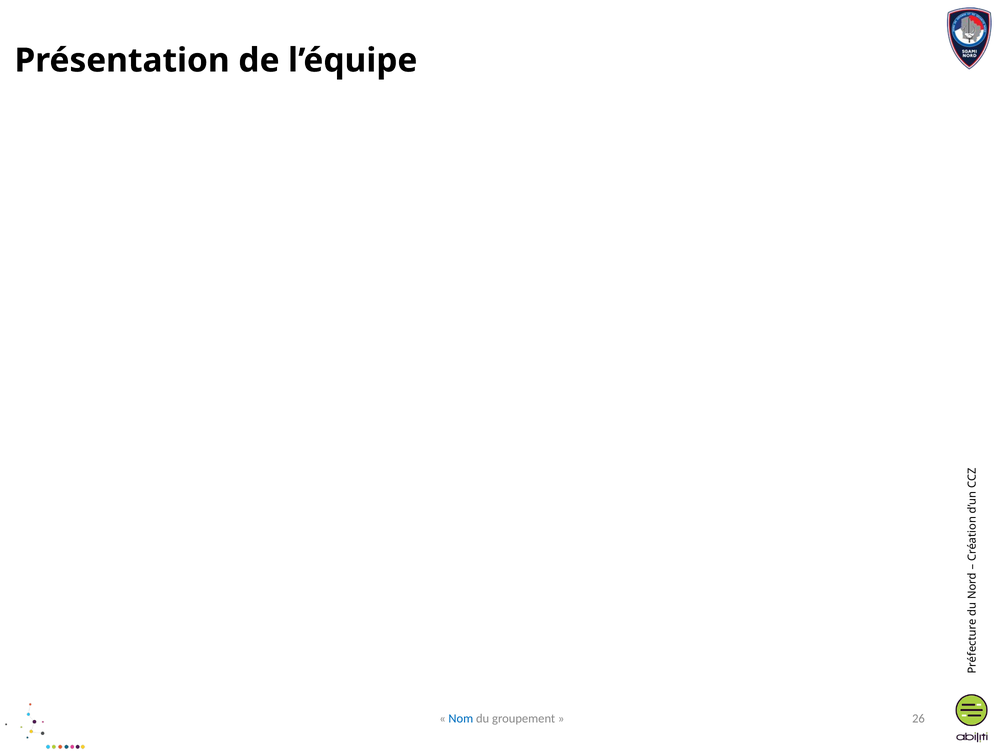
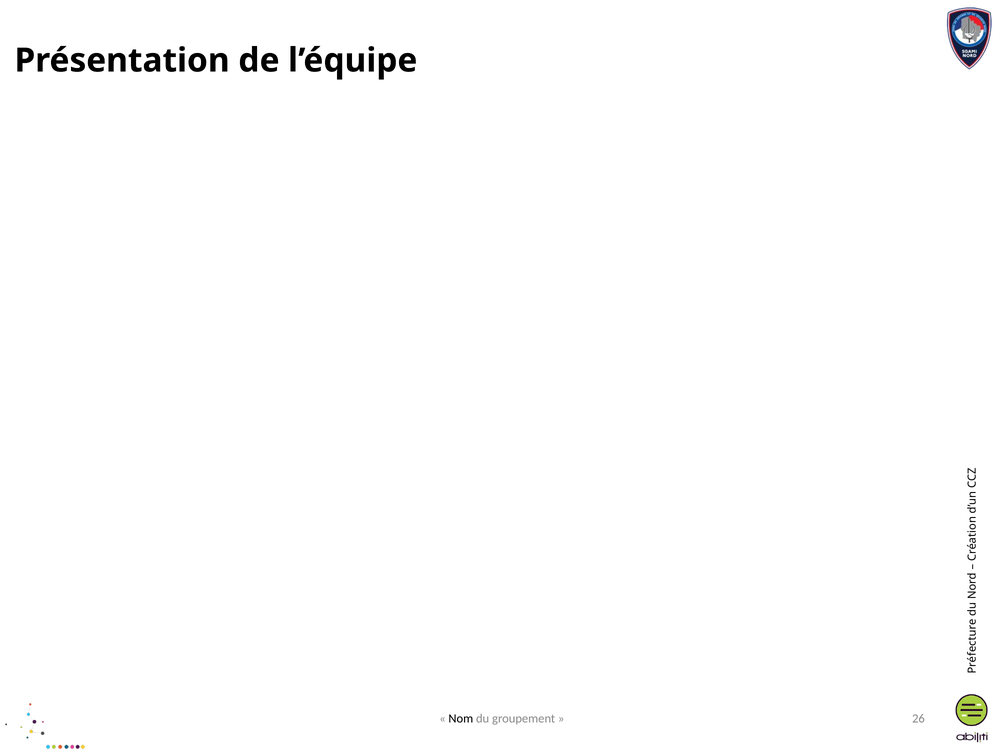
Nom colour: blue -> black (461, 719)
